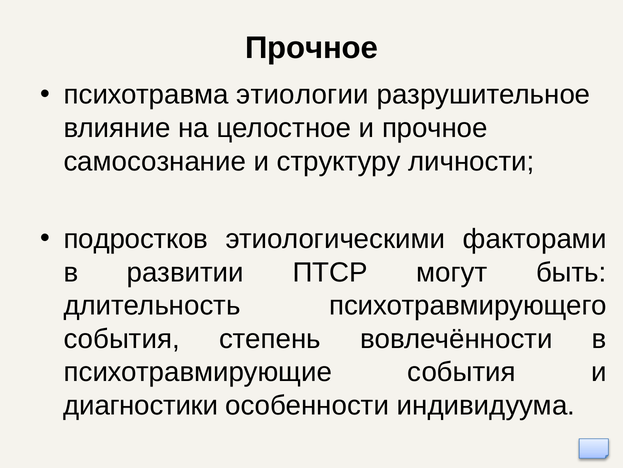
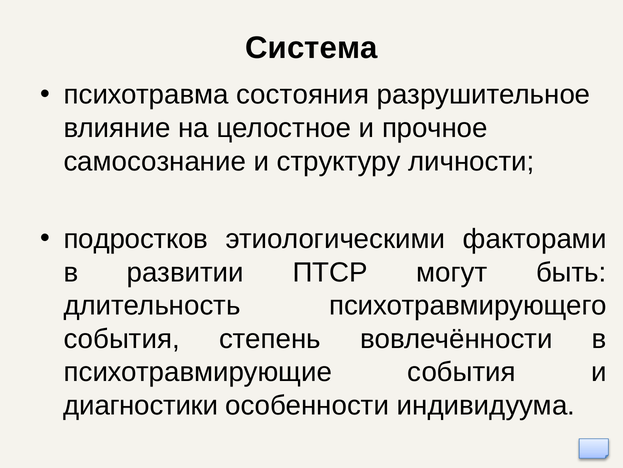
Прочное: Прочное -> Система (311, 48)
этиологии: этиологии -> состояния (303, 95)
